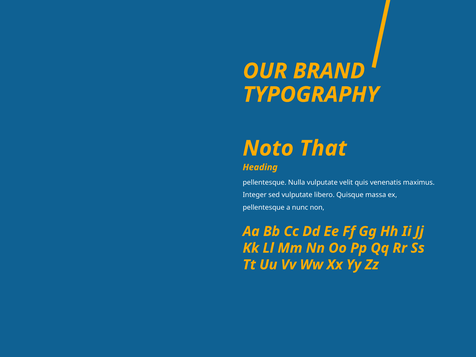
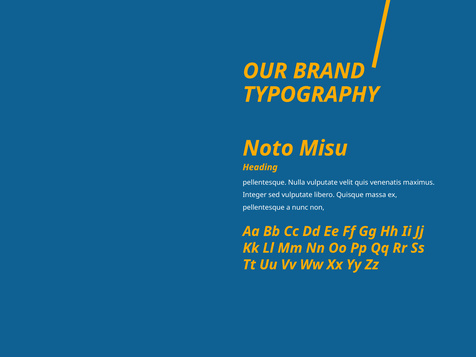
That: That -> Misu (323, 148)
